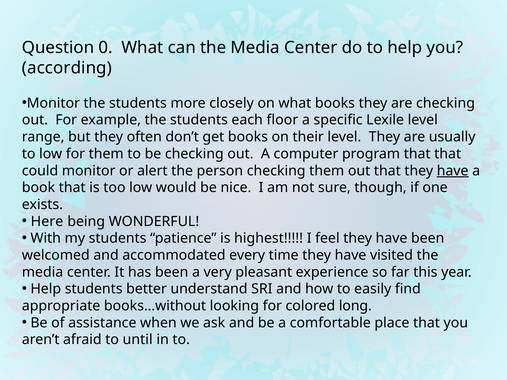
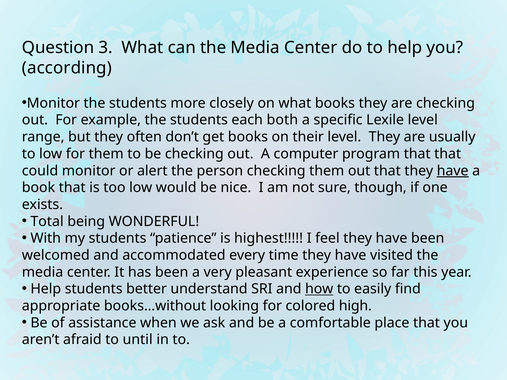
0: 0 -> 3 (106, 48)
floor: floor -> both (282, 120)
Here: Here -> Total (47, 222)
how underline: none -> present (319, 289)
long: long -> high (355, 306)
